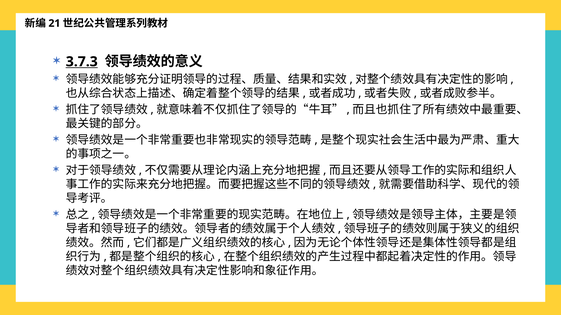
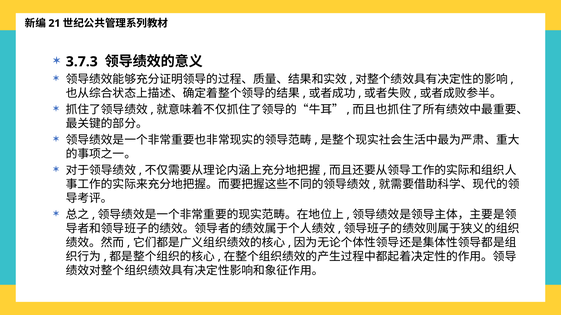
3.7.3 underline: present -> none (82, 62)
